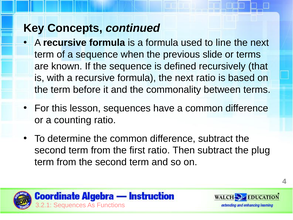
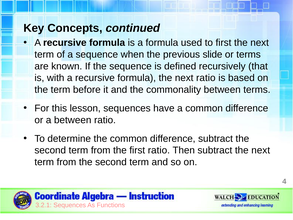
to line: line -> first (224, 43)
a counting: counting -> between (73, 120)
subtract the plug: plug -> next (261, 150)
